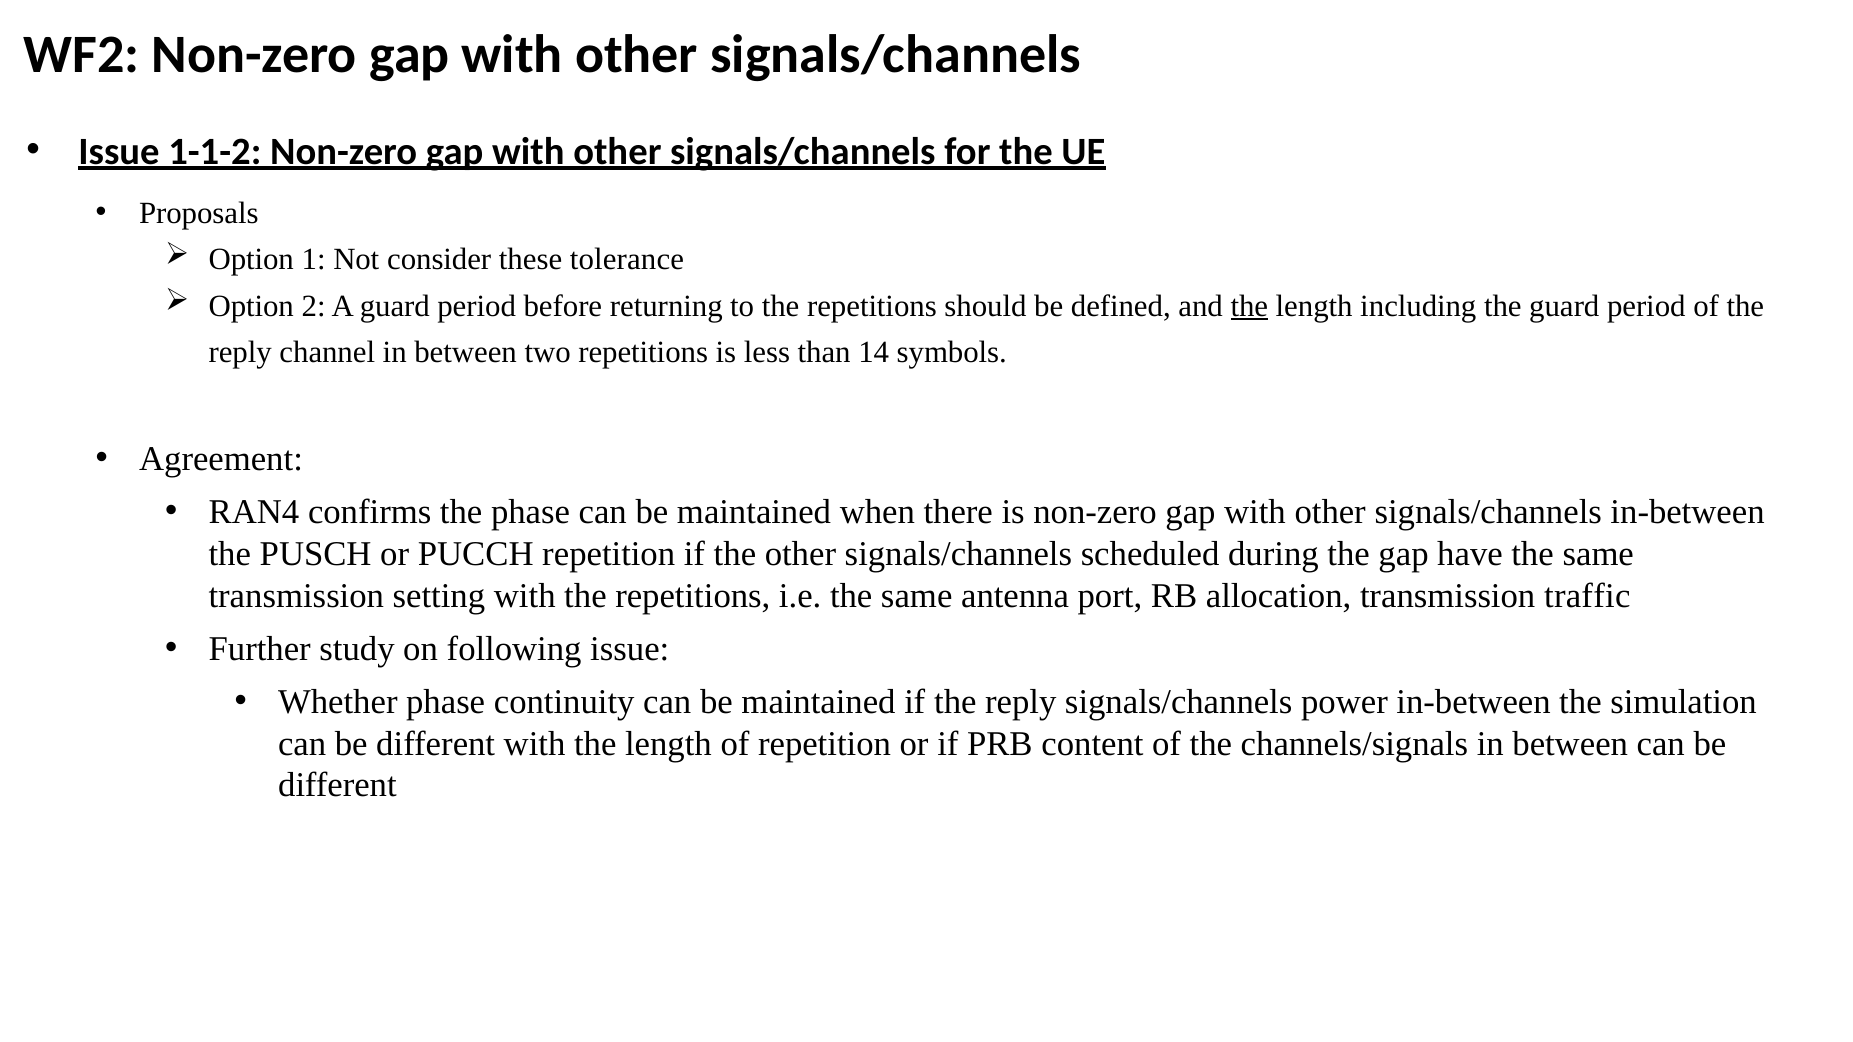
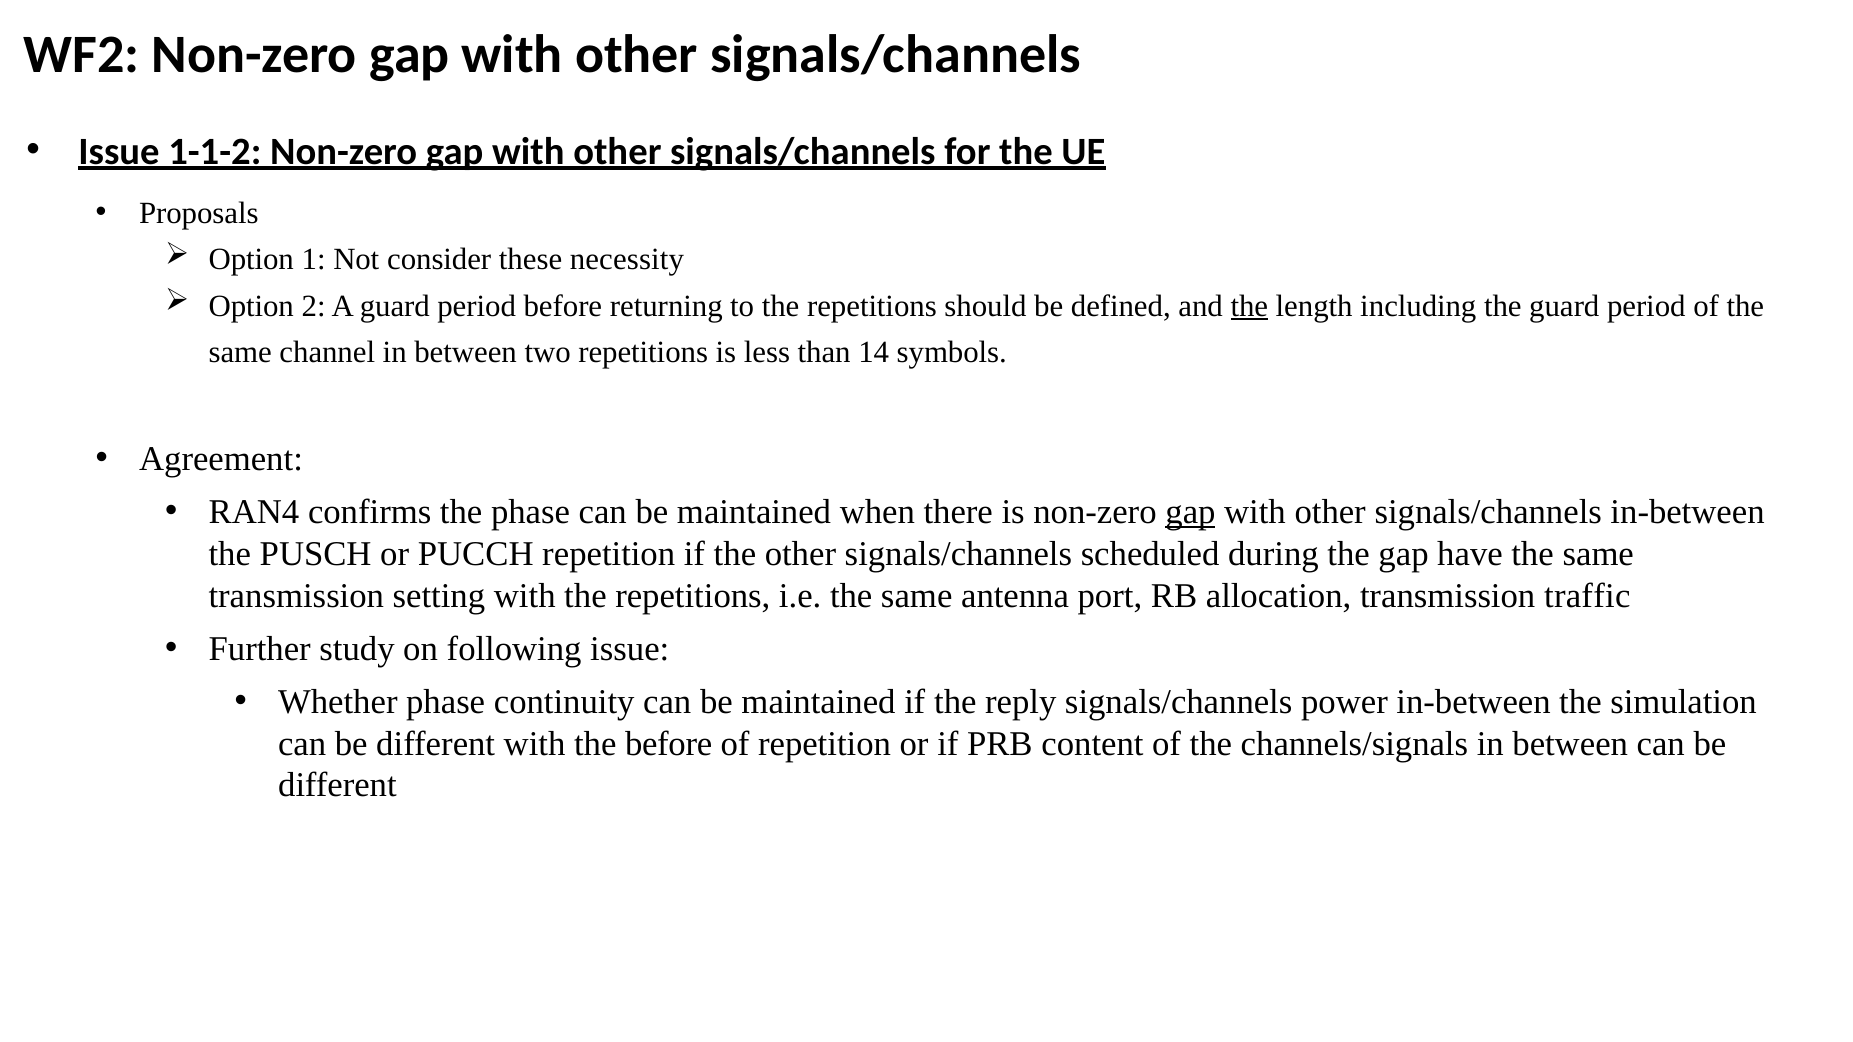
tolerance: tolerance -> necessity (627, 260)
reply: reply -> same (240, 352)
gap underline: none -> present (1190, 512)
with the length: length -> before (669, 744)
